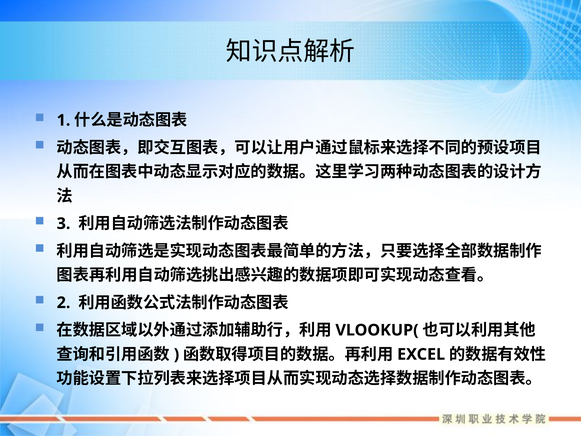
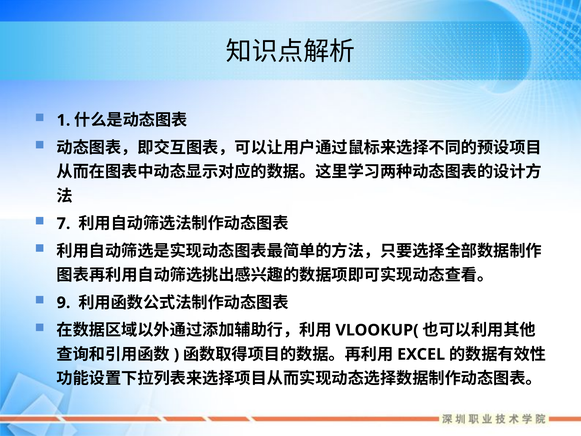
3: 3 -> 7 (64, 223)
2: 2 -> 9 (64, 303)
